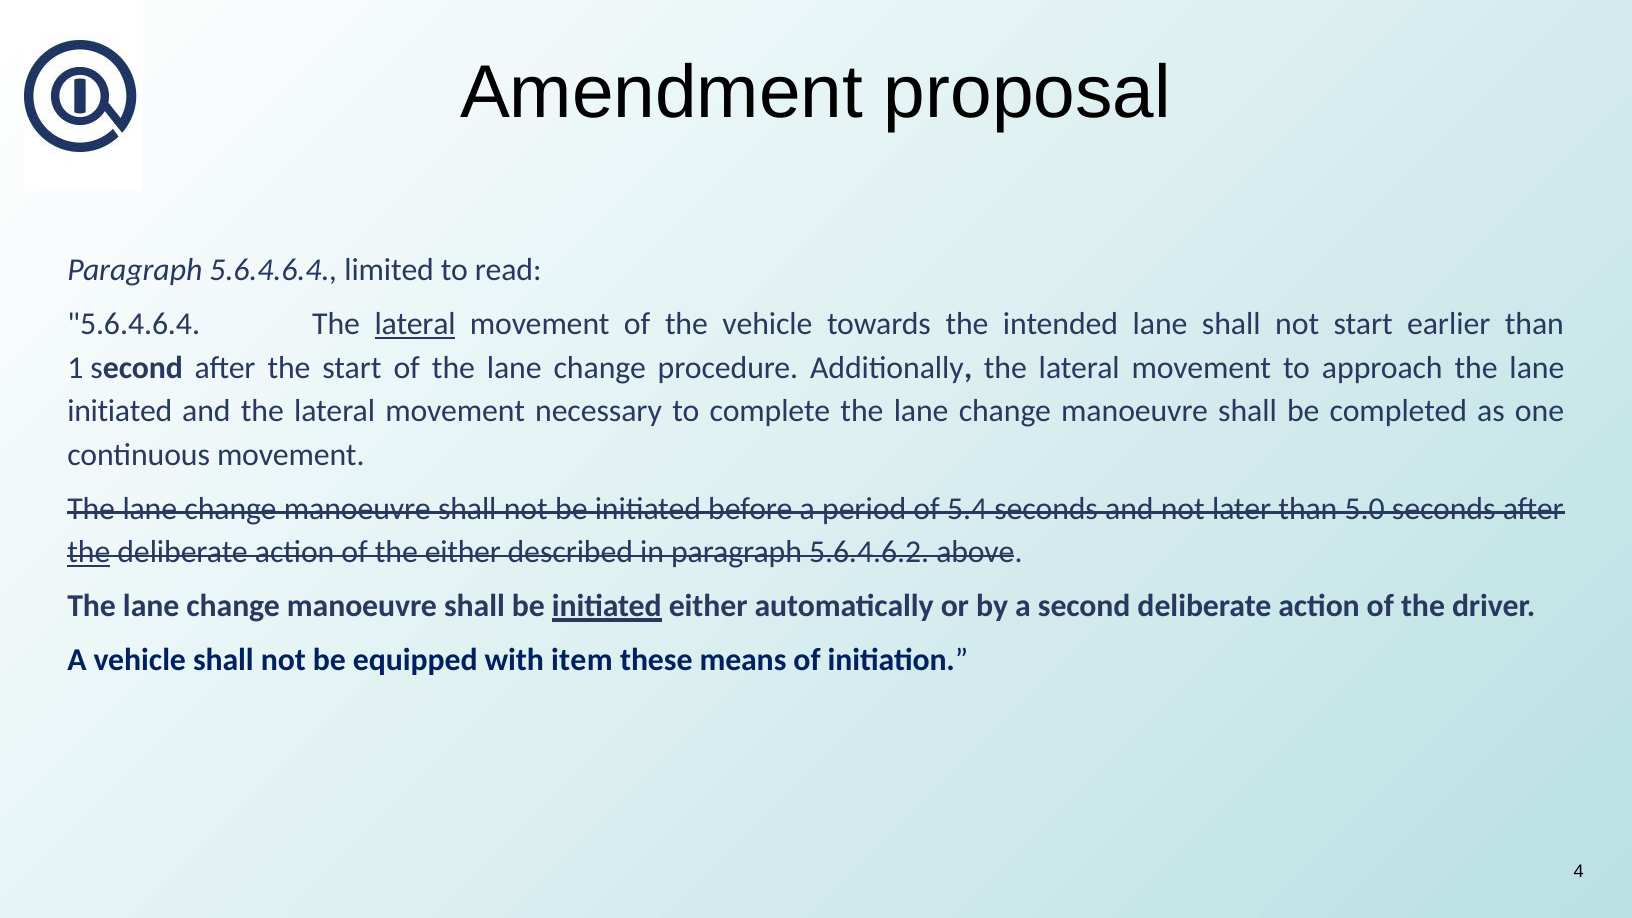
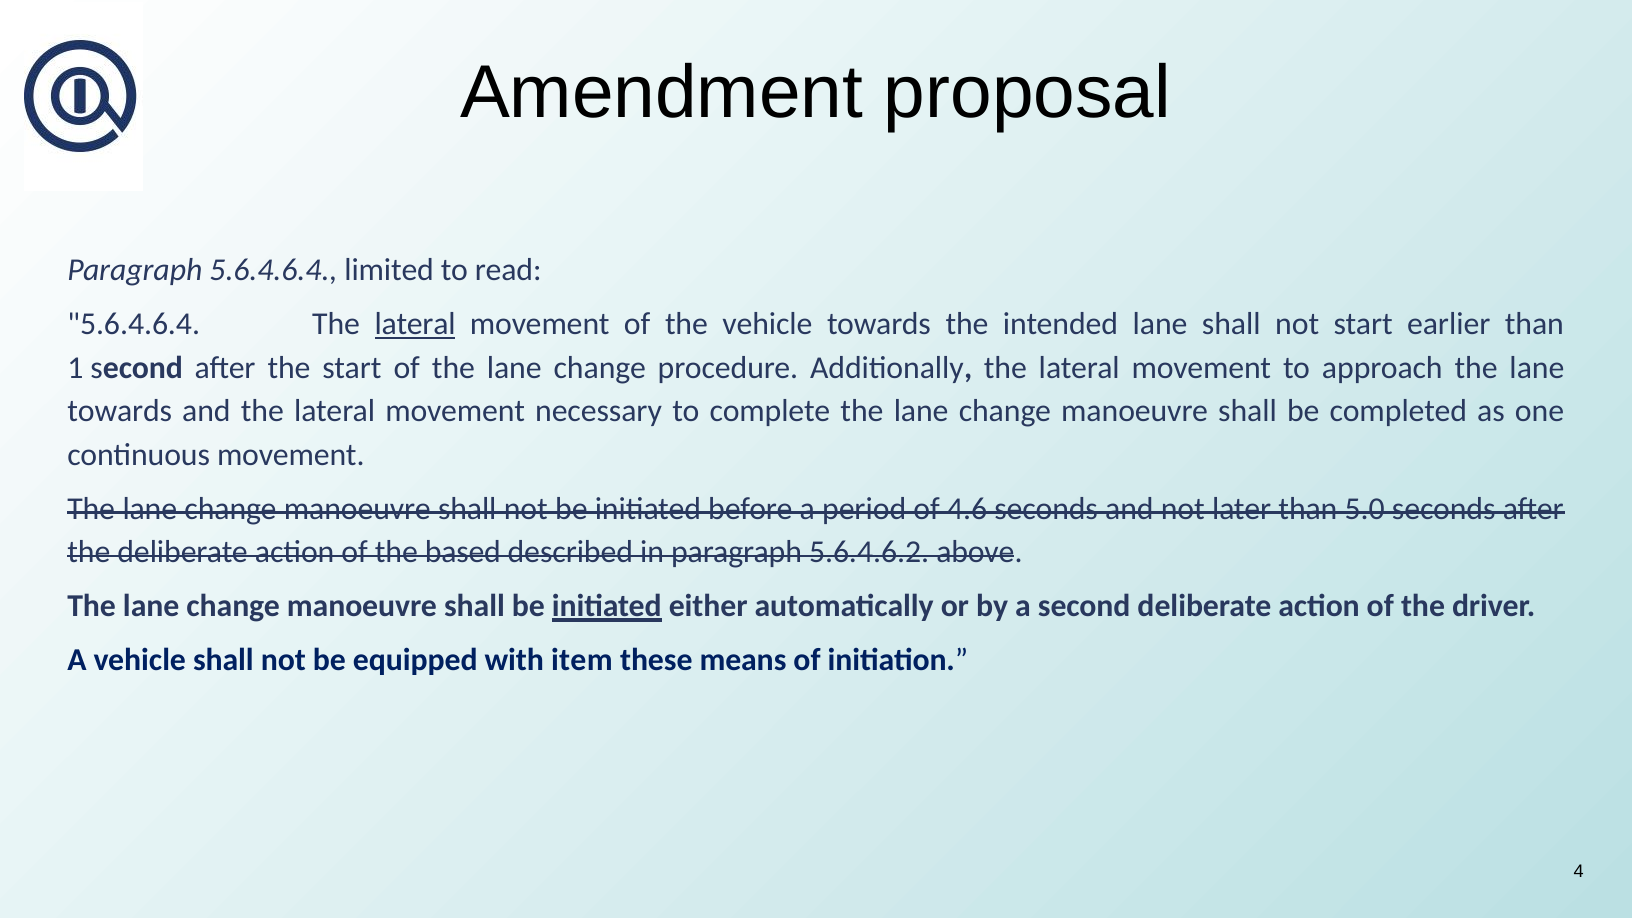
initiated: initiated -> towards (120, 411)
5.4: 5.4 -> 4.6 (967, 509)
the underline: present -> none (89, 552)
the either: either -> based (463, 552)
